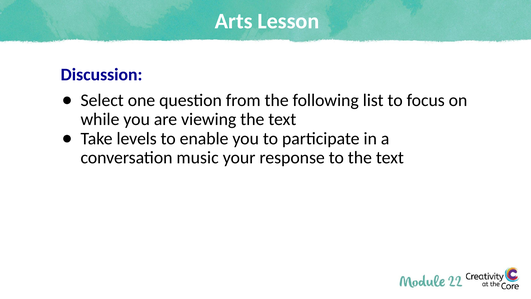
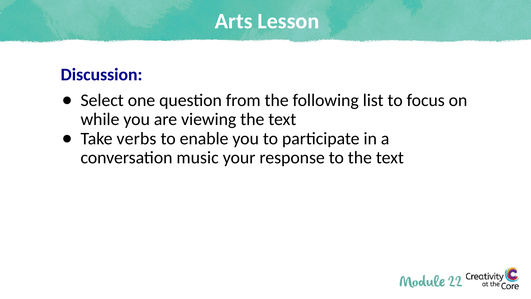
levels: levels -> verbs (136, 138)
